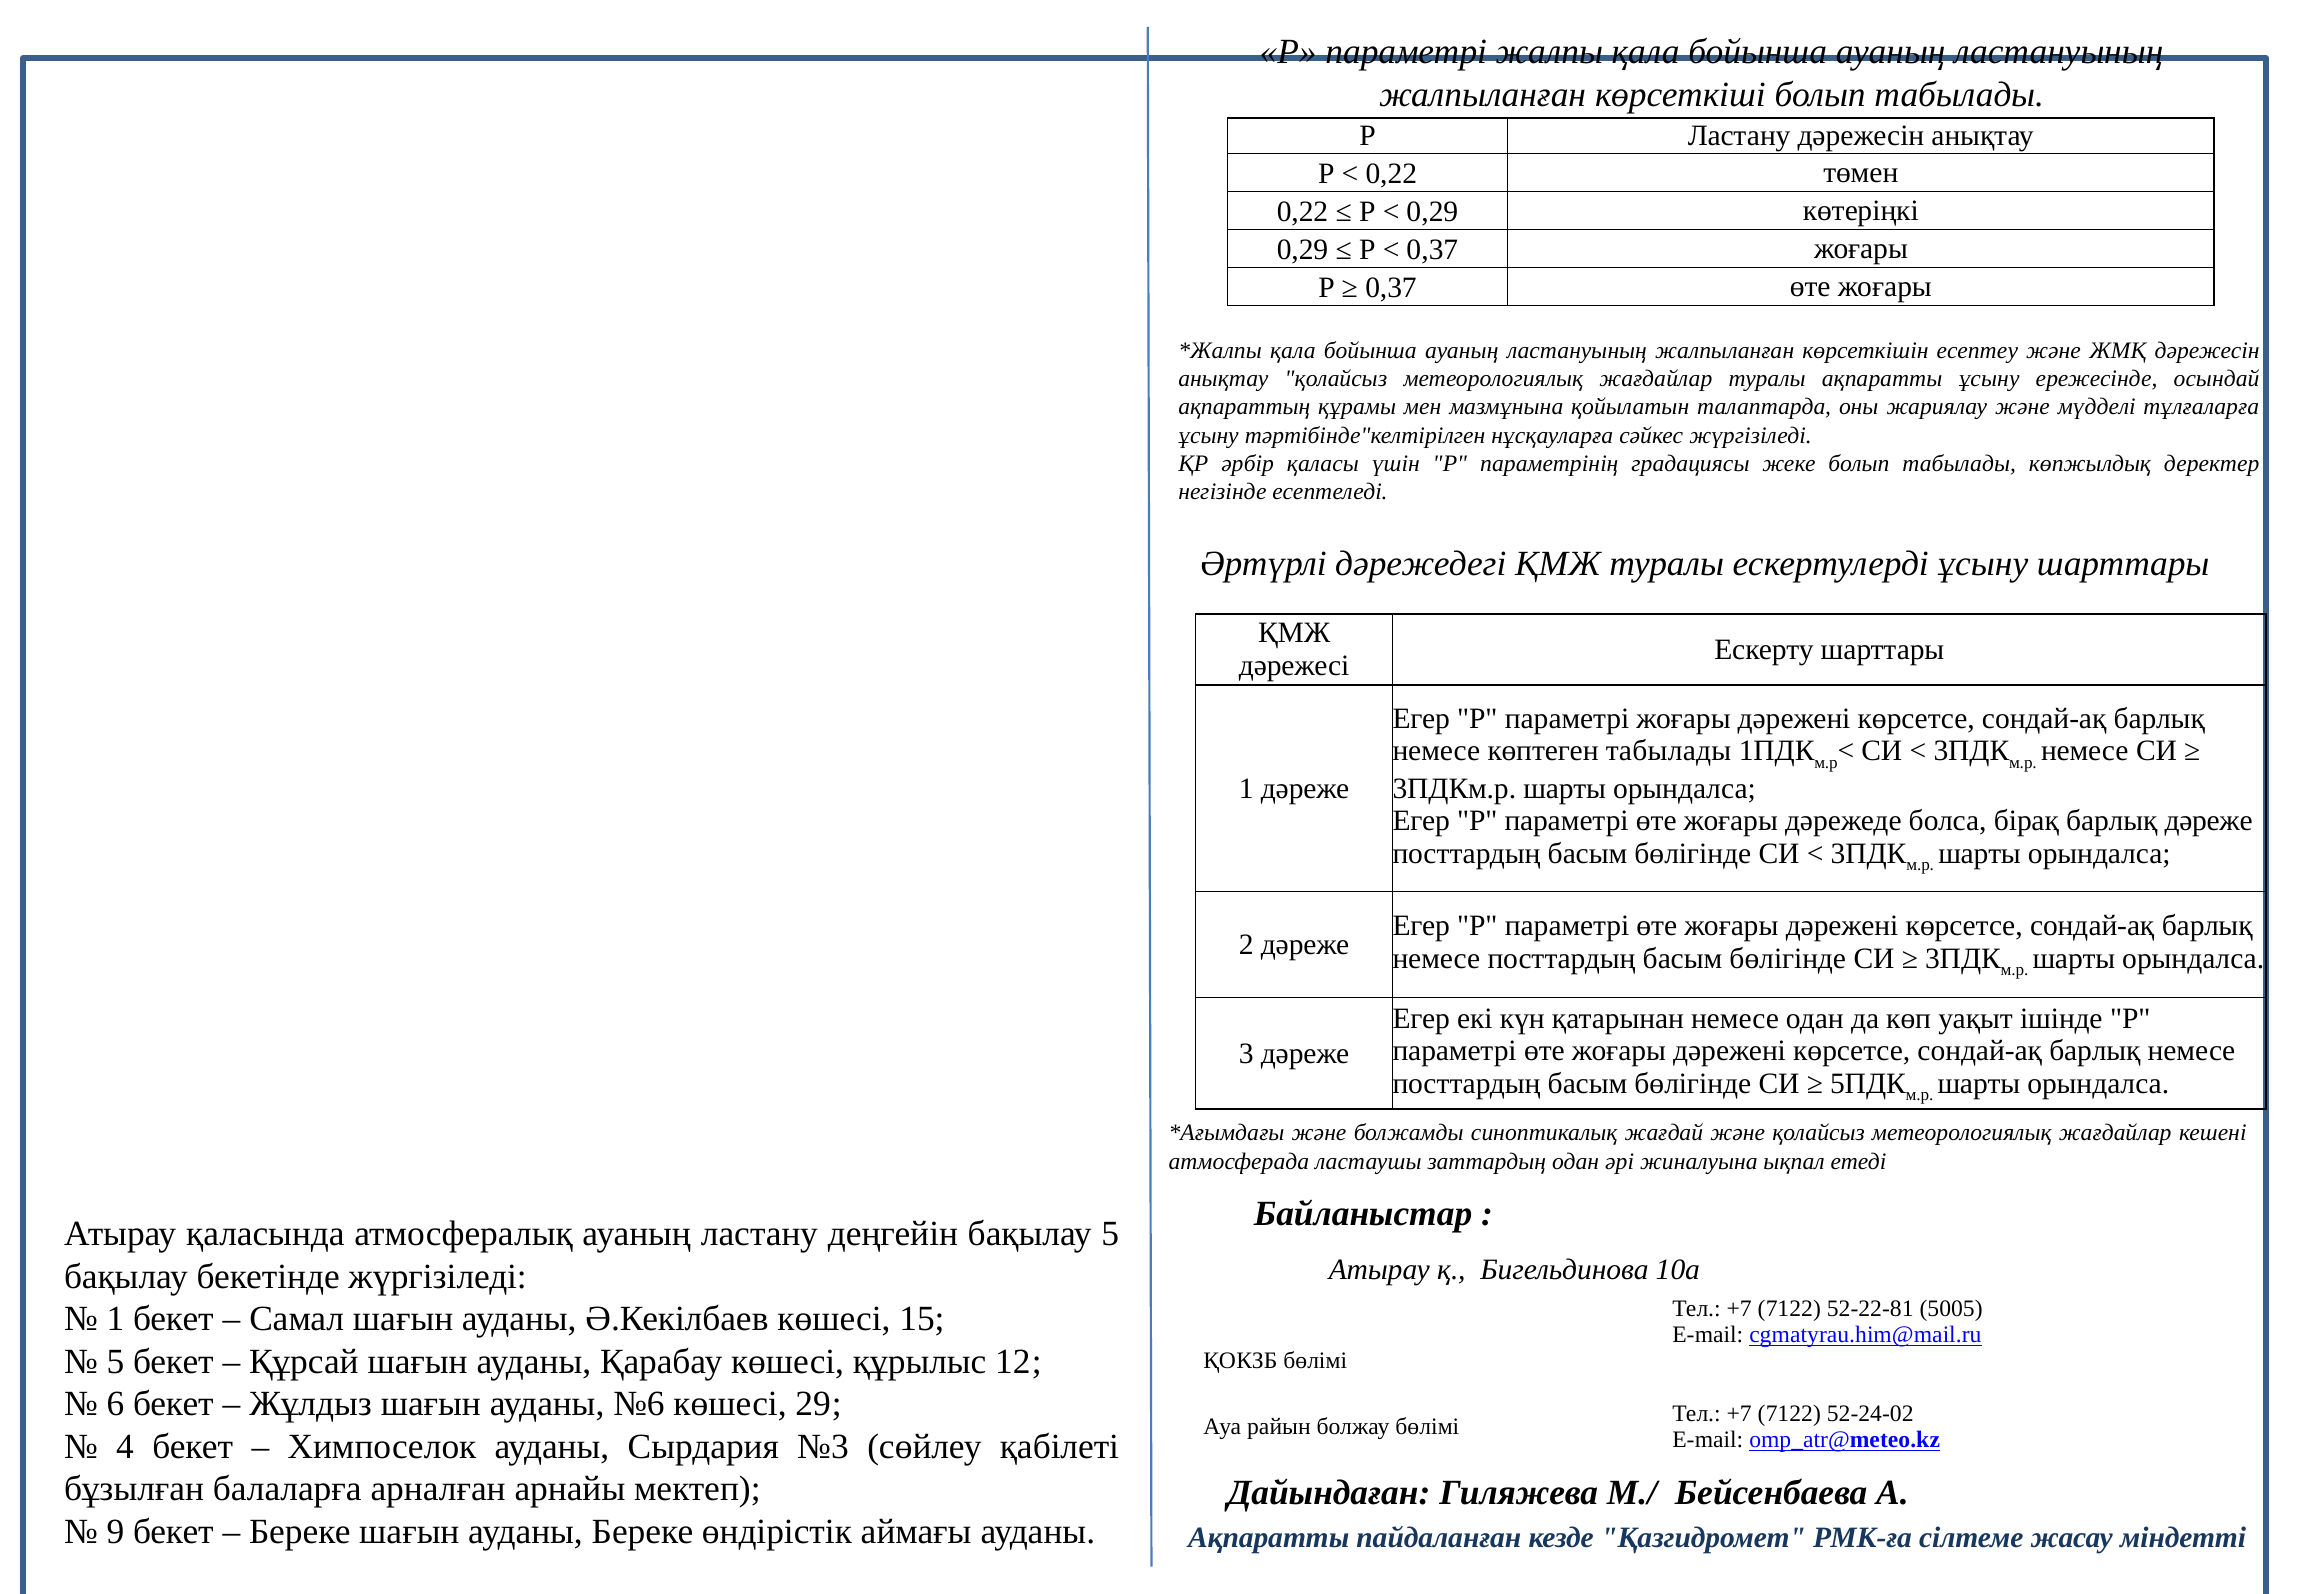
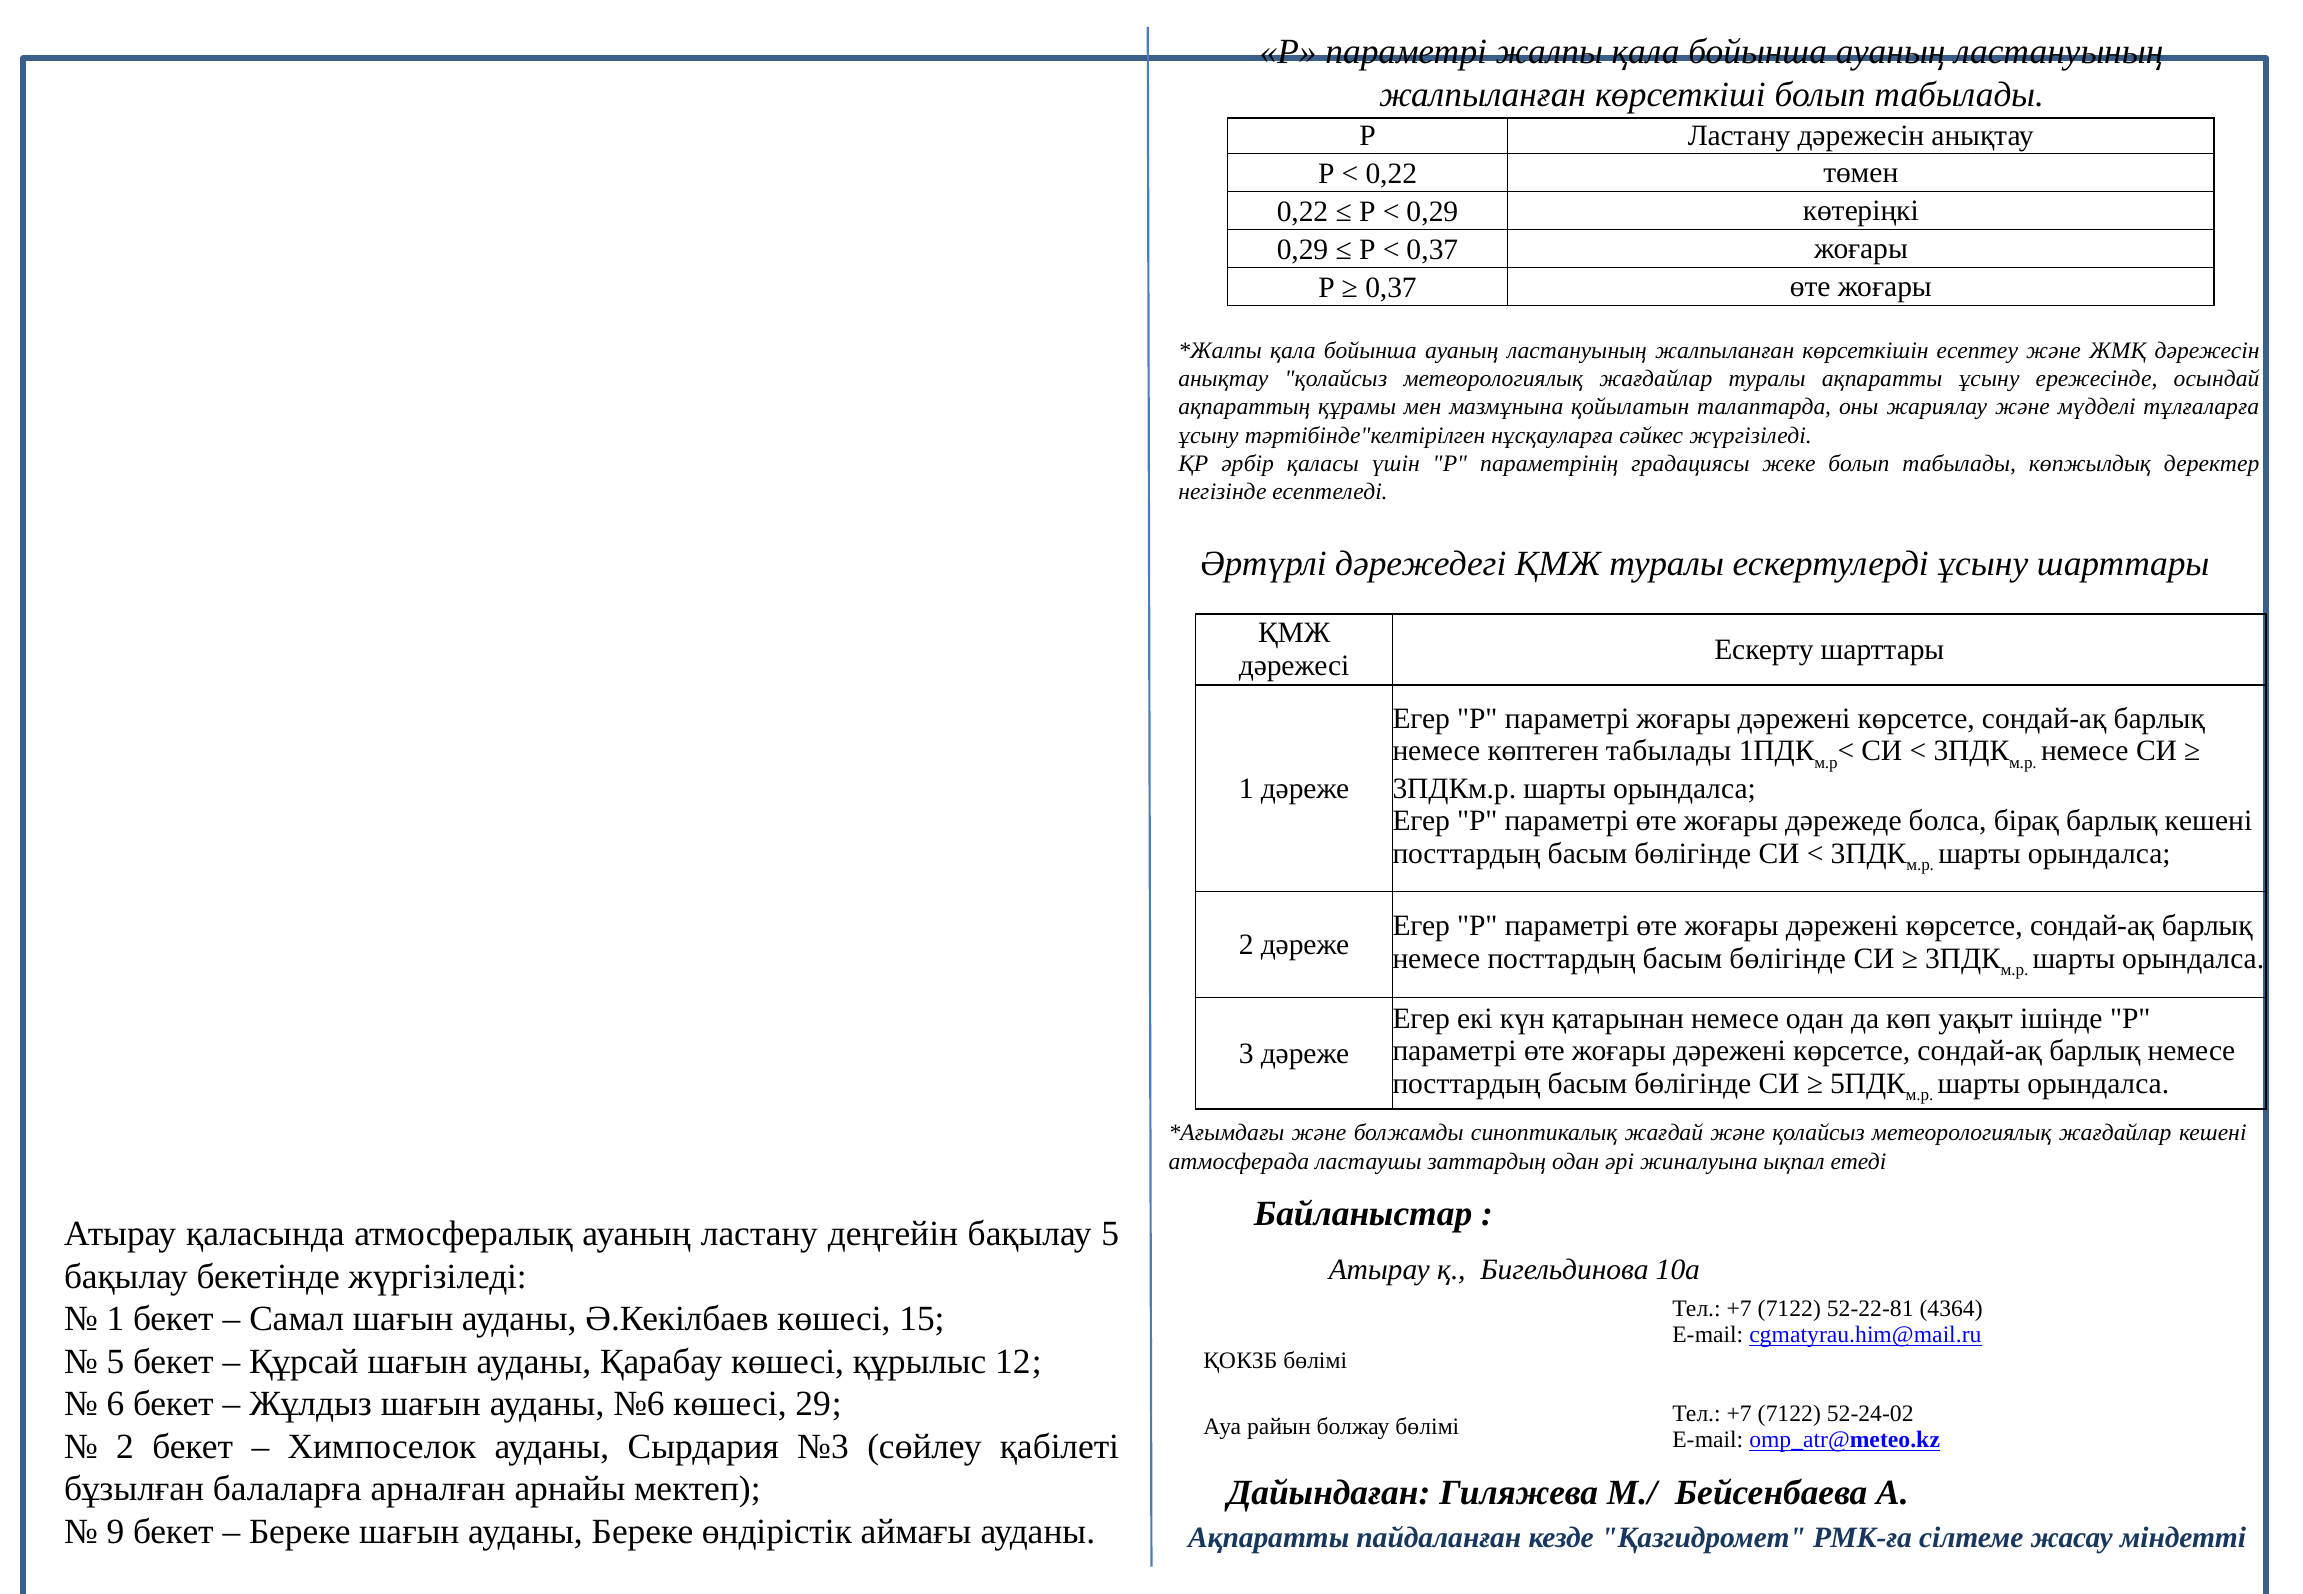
барлық дәреже: дәреже -> кешені (2208, 821)
5005: 5005 -> 4364 (1951, 1309)
4: 4 -> 2 (125, 1447)
